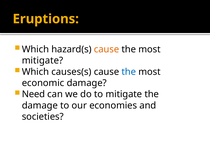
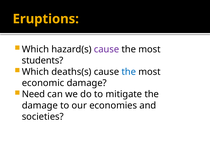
cause colour: orange -> purple (107, 49)
mitigate: mitigate -> students (43, 60)
causes(s: causes(s -> deaths(s (71, 72)
